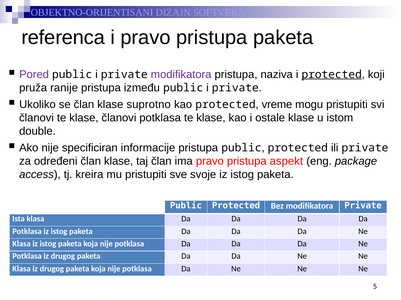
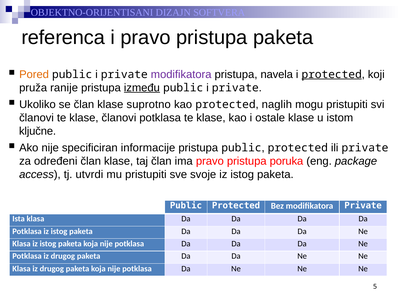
Pored colour: purple -> orange (34, 75)
naziva: naziva -> navela (277, 75)
između underline: none -> present (142, 88)
vreme: vreme -> naglih (277, 105)
double: double -> ključne (38, 131)
aspekt: aspekt -> poruka (286, 161)
kreira: kreira -> utvrdi (89, 175)
